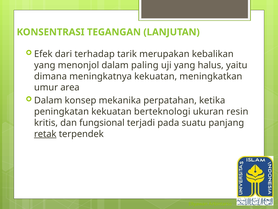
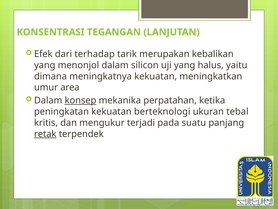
paling: paling -> silicon (145, 65)
konsep underline: none -> present (81, 100)
resin: resin -> tebal (237, 111)
fungsional: fungsional -> mengukur (102, 123)
